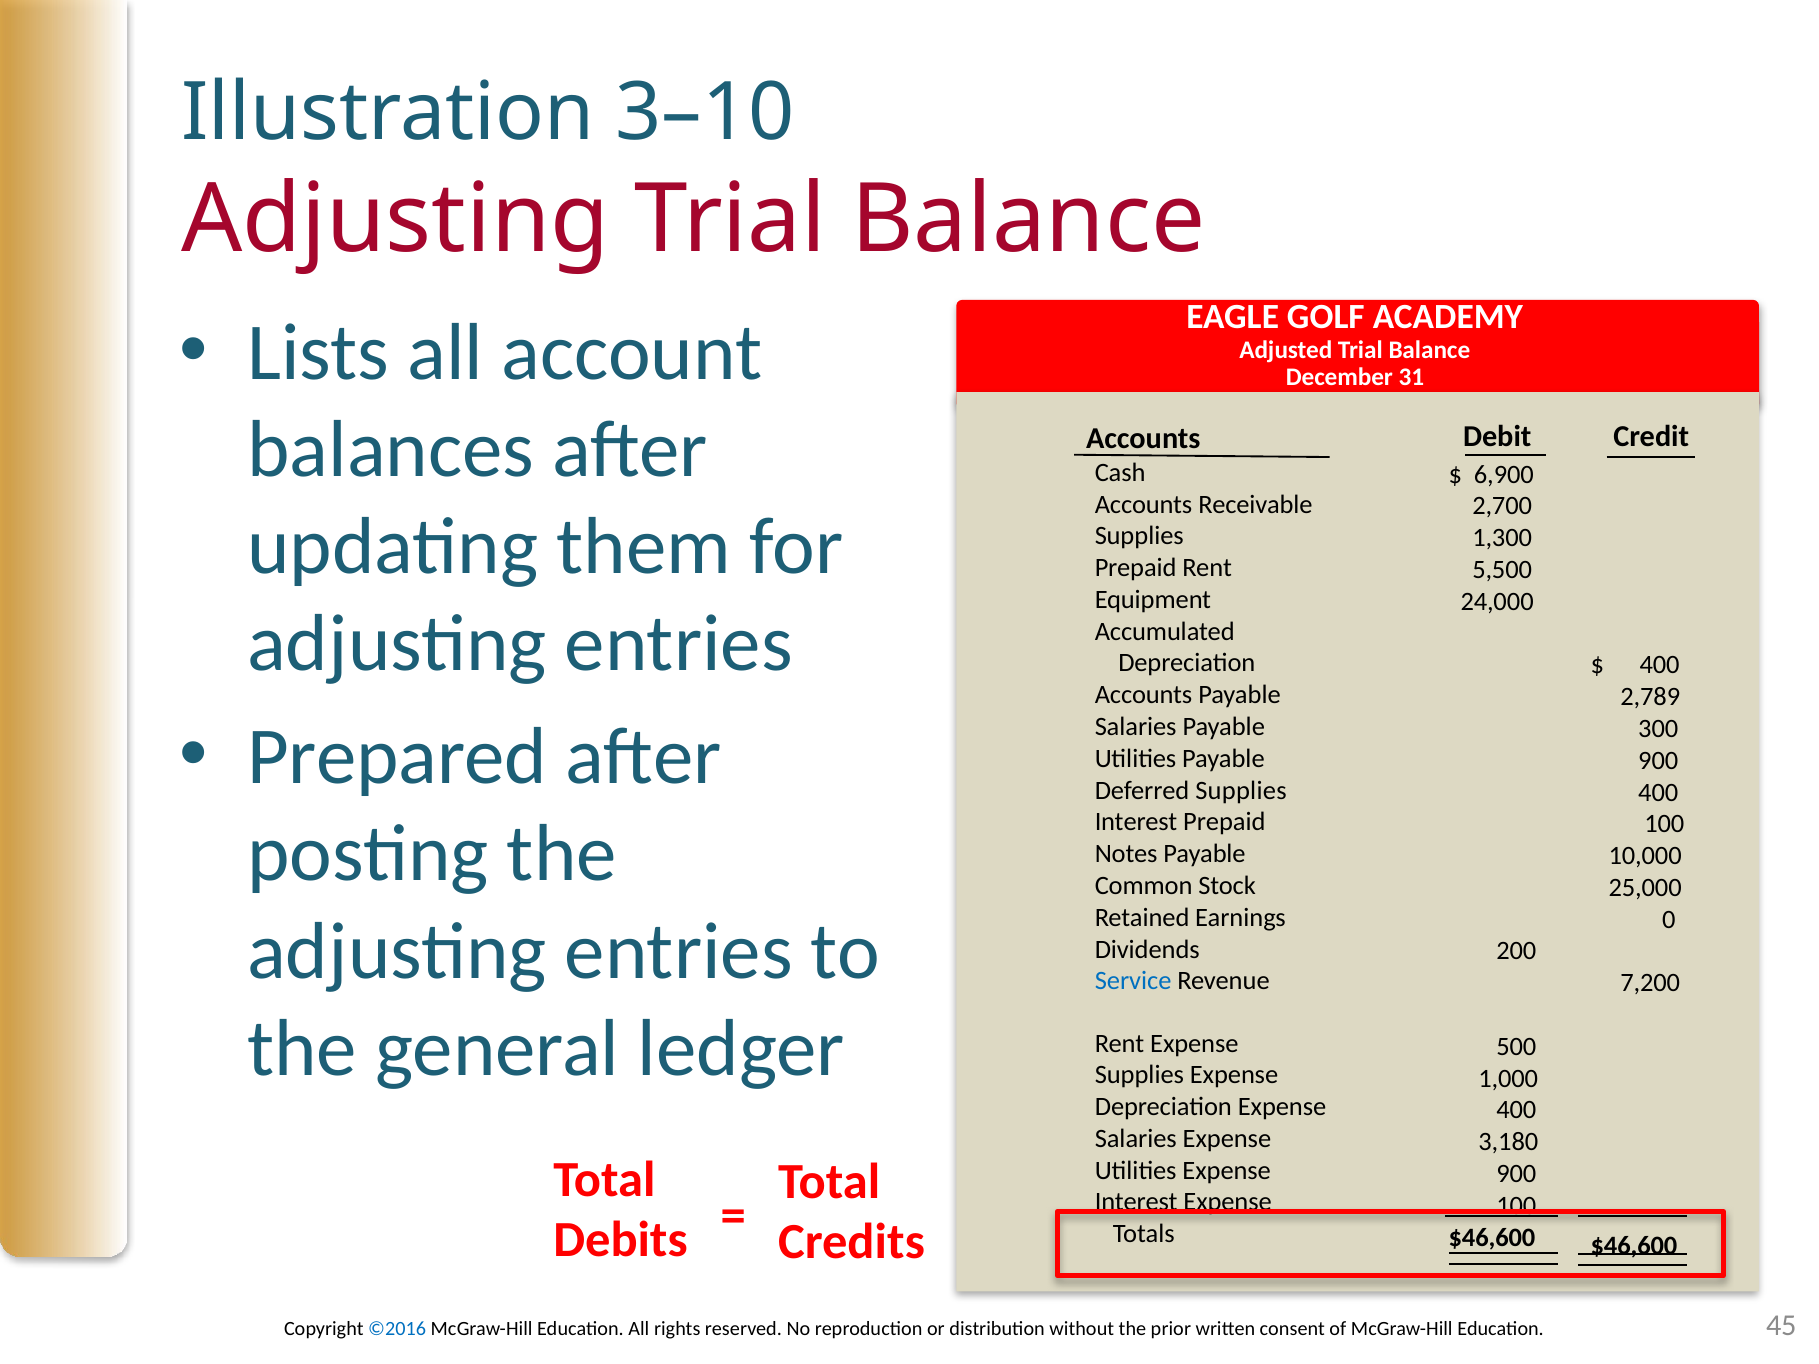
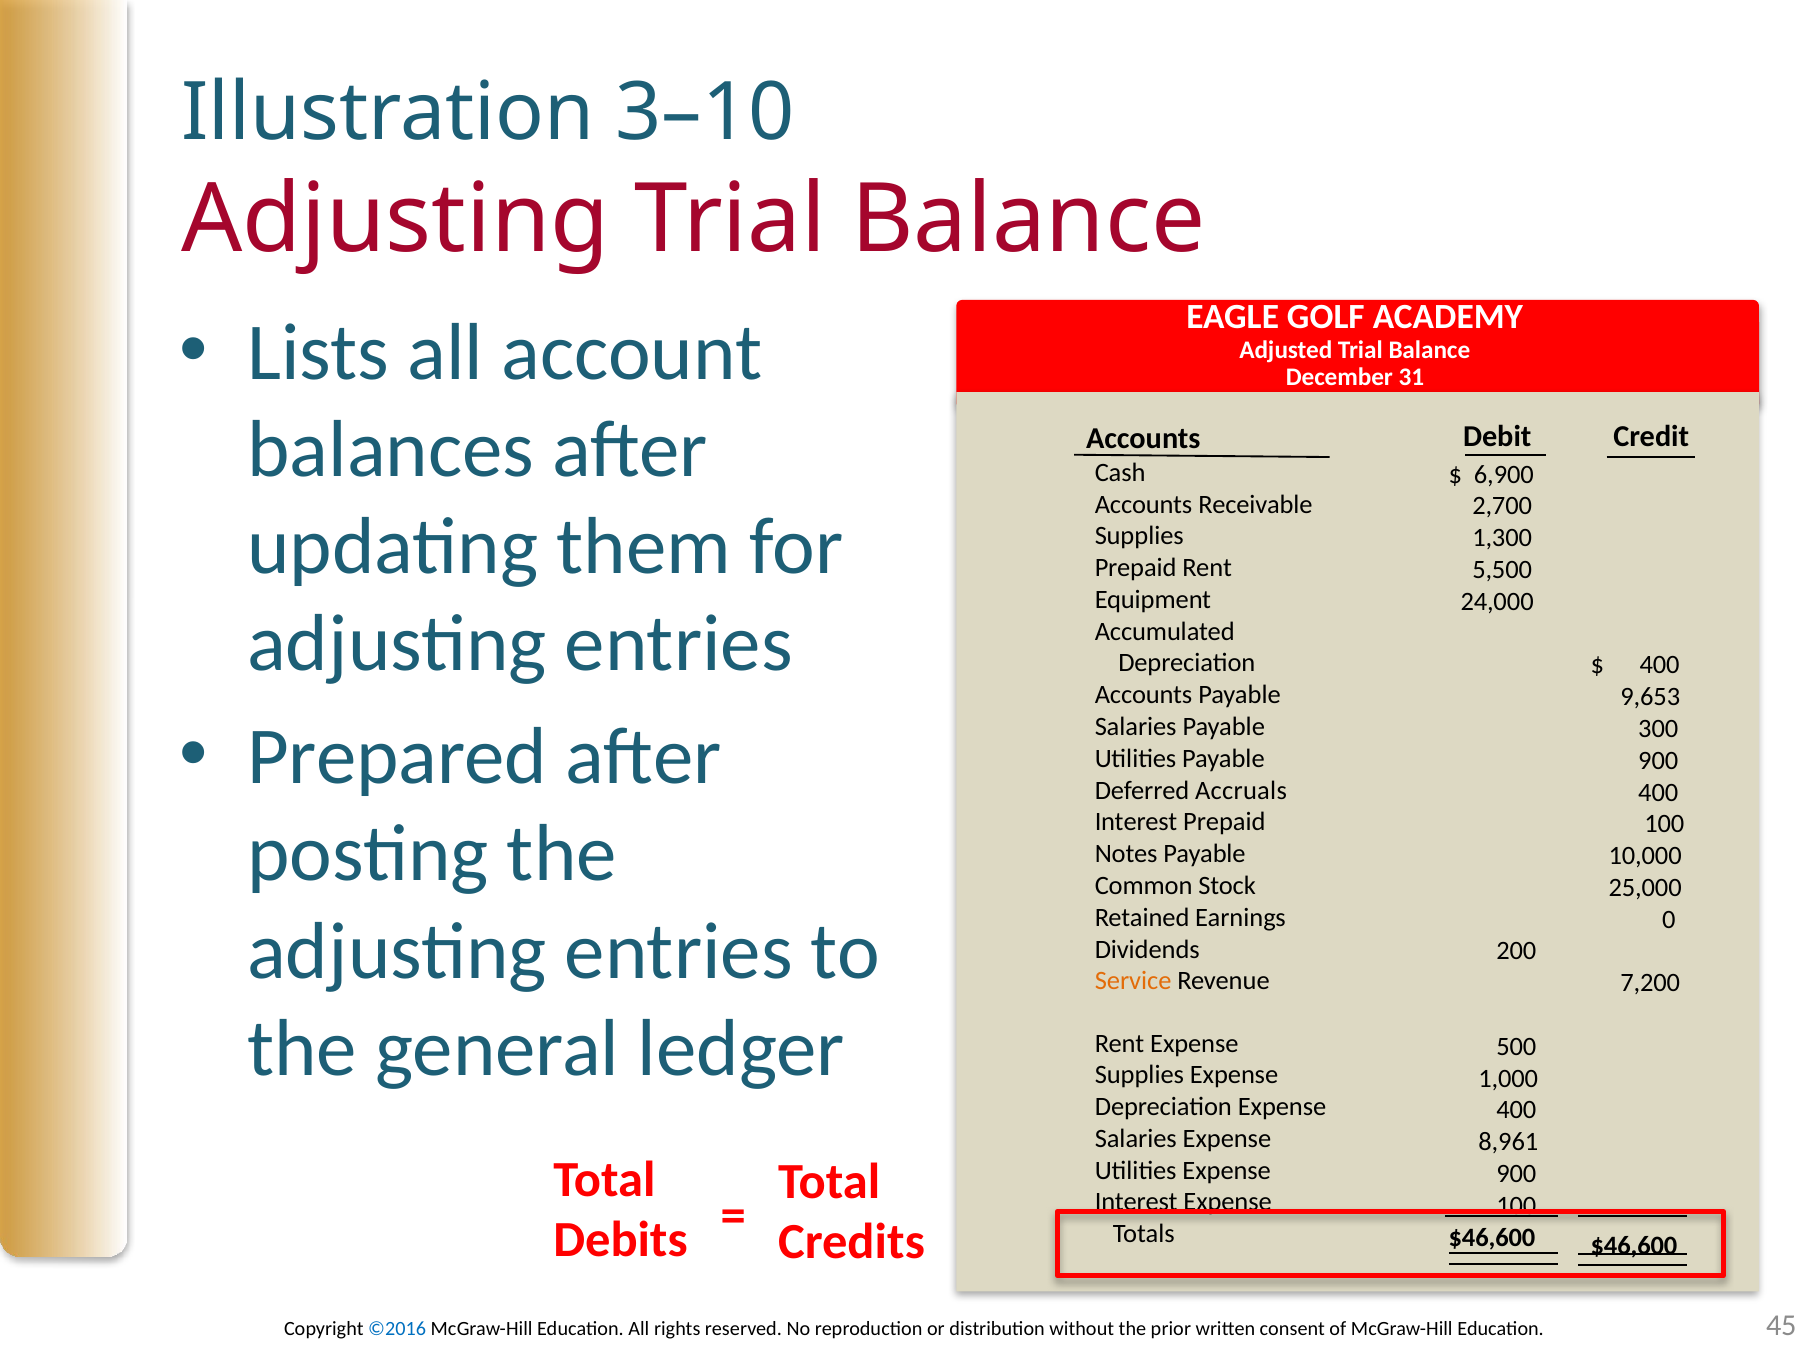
2,789: 2,789 -> 9,653 (1650, 697)
Deferred Supplies: Supplies -> Accruals (1241, 791)
Service colour: blue -> orange (1133, 981)
3,180: 3,180 -> 8,961 (1508, 1142)
